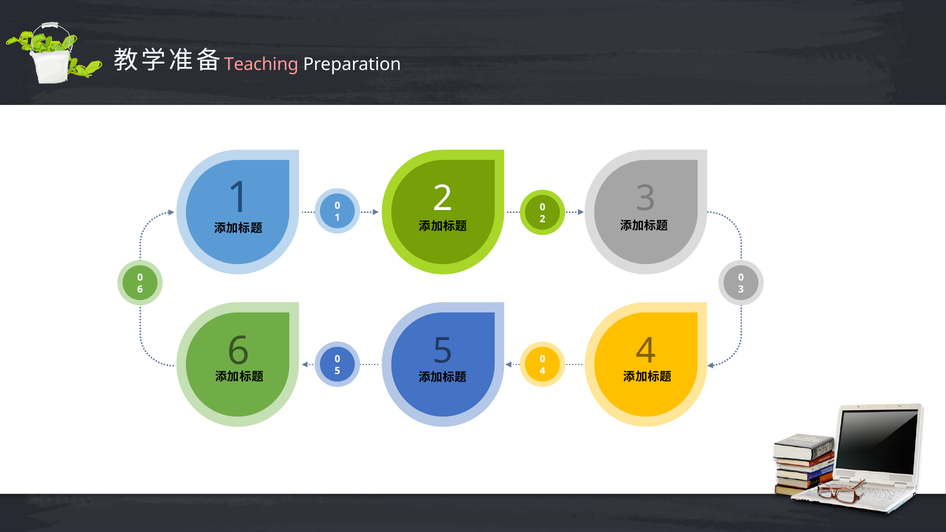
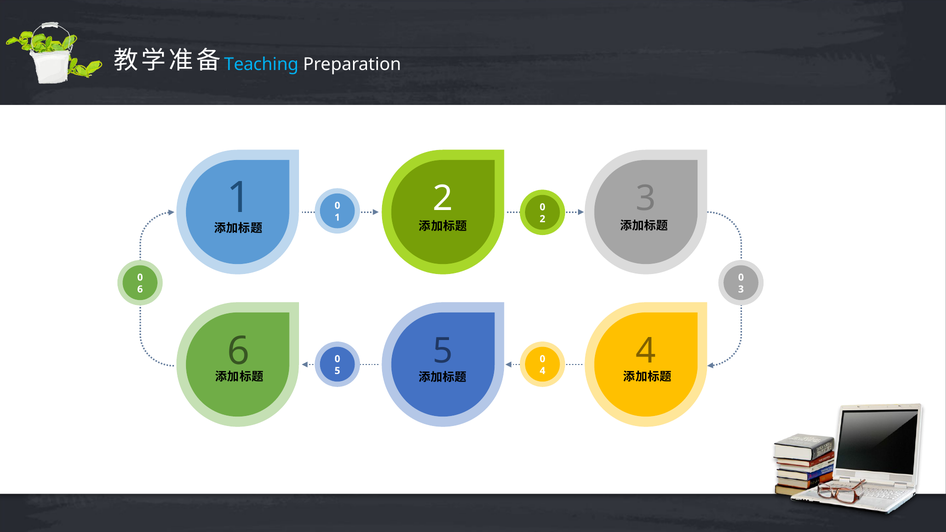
Teaching colour: pink -> light blue (261, 65)
